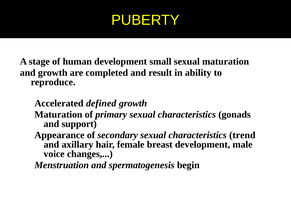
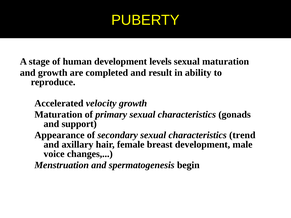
small: small -> levels (160, 62)
defined: defined -> velocity (101, 104)
